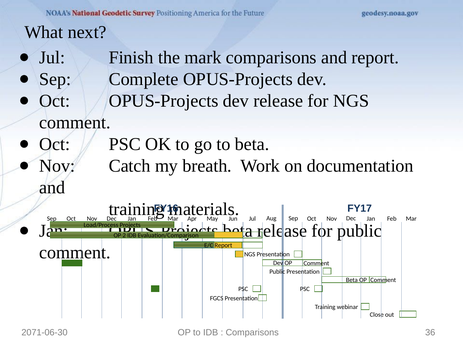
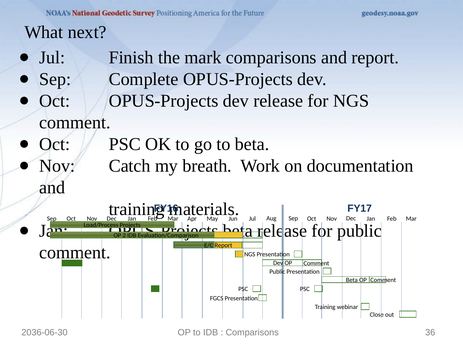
2071-06-30: 2071-06-30 -> 2036-06-30 (45, 332)
